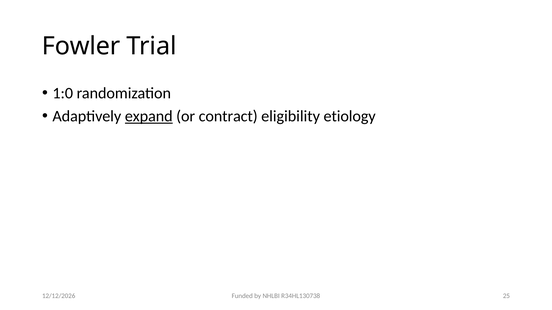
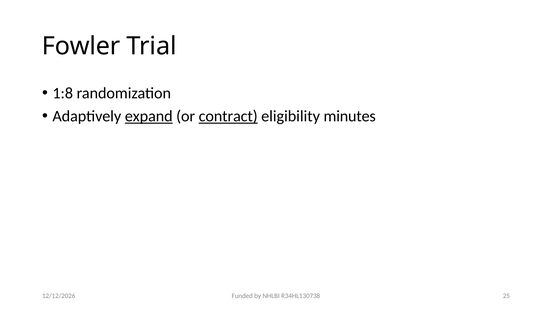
1:0: 1:0 -> 1:8 (63, 93)
contract underline: none -> present (228, 116)
etiology: etiology -> minutes (350, 116)
